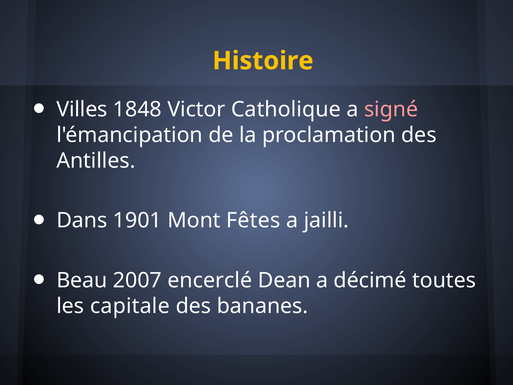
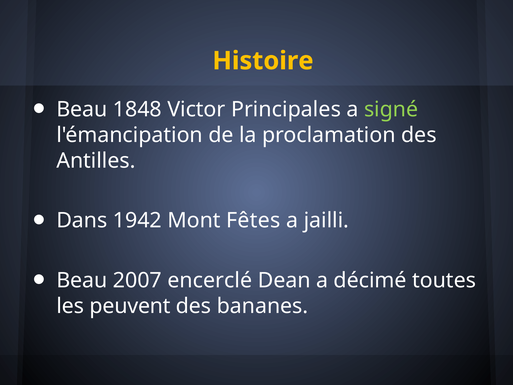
Villes: Villes -> Beau (82, 109)
Catholique: Catholique -> Principales (286, 109)
signé colour: pink -> light green (391, 109)
1901: 1901 -> 1942 (137, 220)
capitale: capitale -> peuvent (130, 306)
